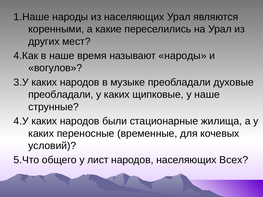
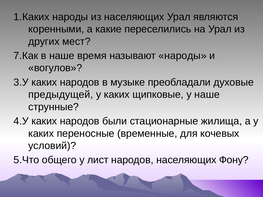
1.Наше: 1.Наше -> 1.Каких (32, 17)
4.Как: 4.Как -> 7.Как (26, 56)
преобладали: преобладали -> предыдущей (61, 95)
Всех: Всех -> Фону (234, 160)
